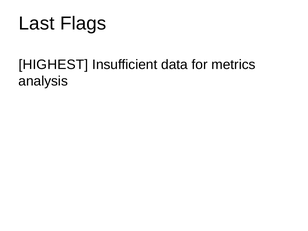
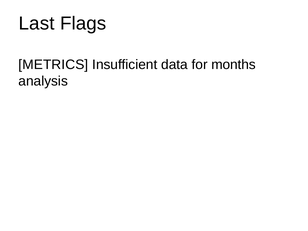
HIGHEST: HIGHEST -> METRICS (53, 65)
metrics: metrics -> months (234, 65)
